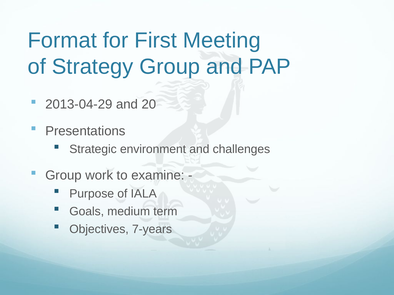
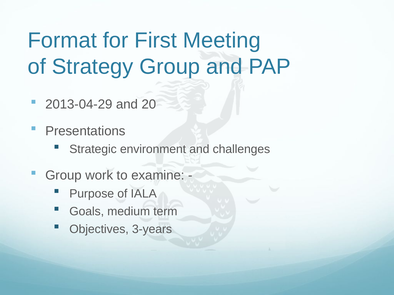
7-years: 7-years -> 3-years (152, 229)
